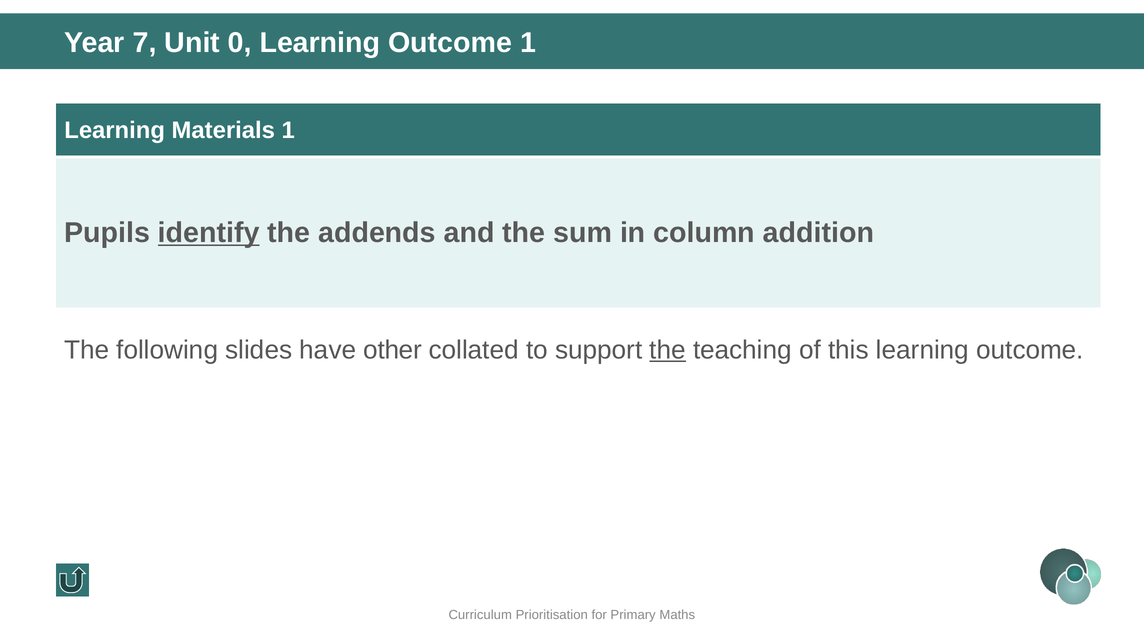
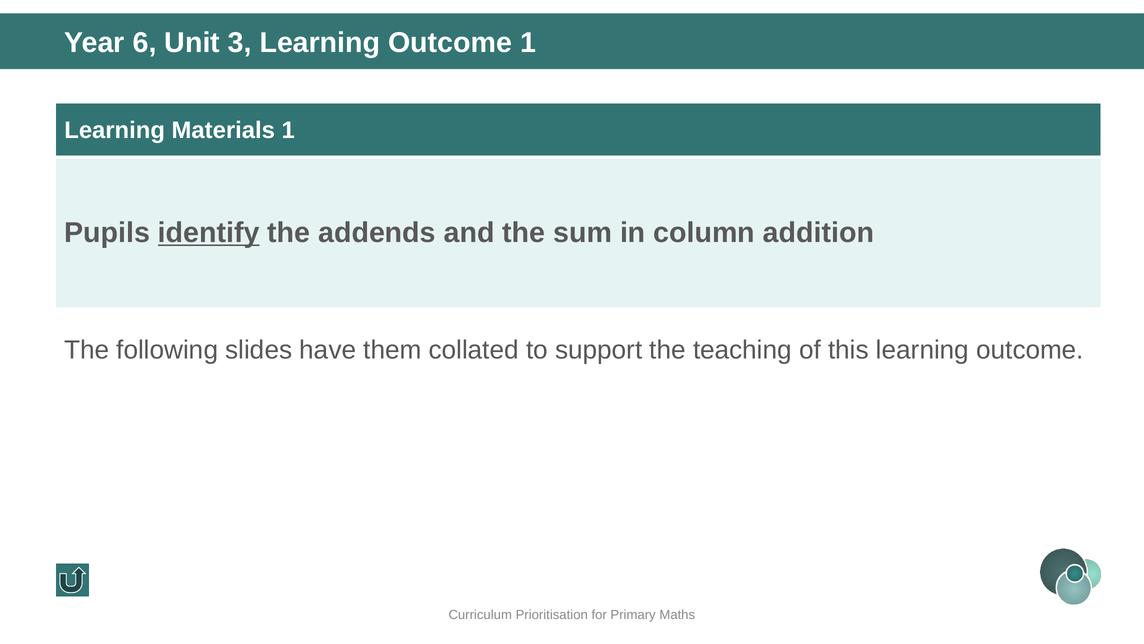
7: 7 -> 6 (145, 43)
0: 0 -> 3 (240, 43)
other: other -> them (392, 350)
the underline: present -> none (668, 350)
